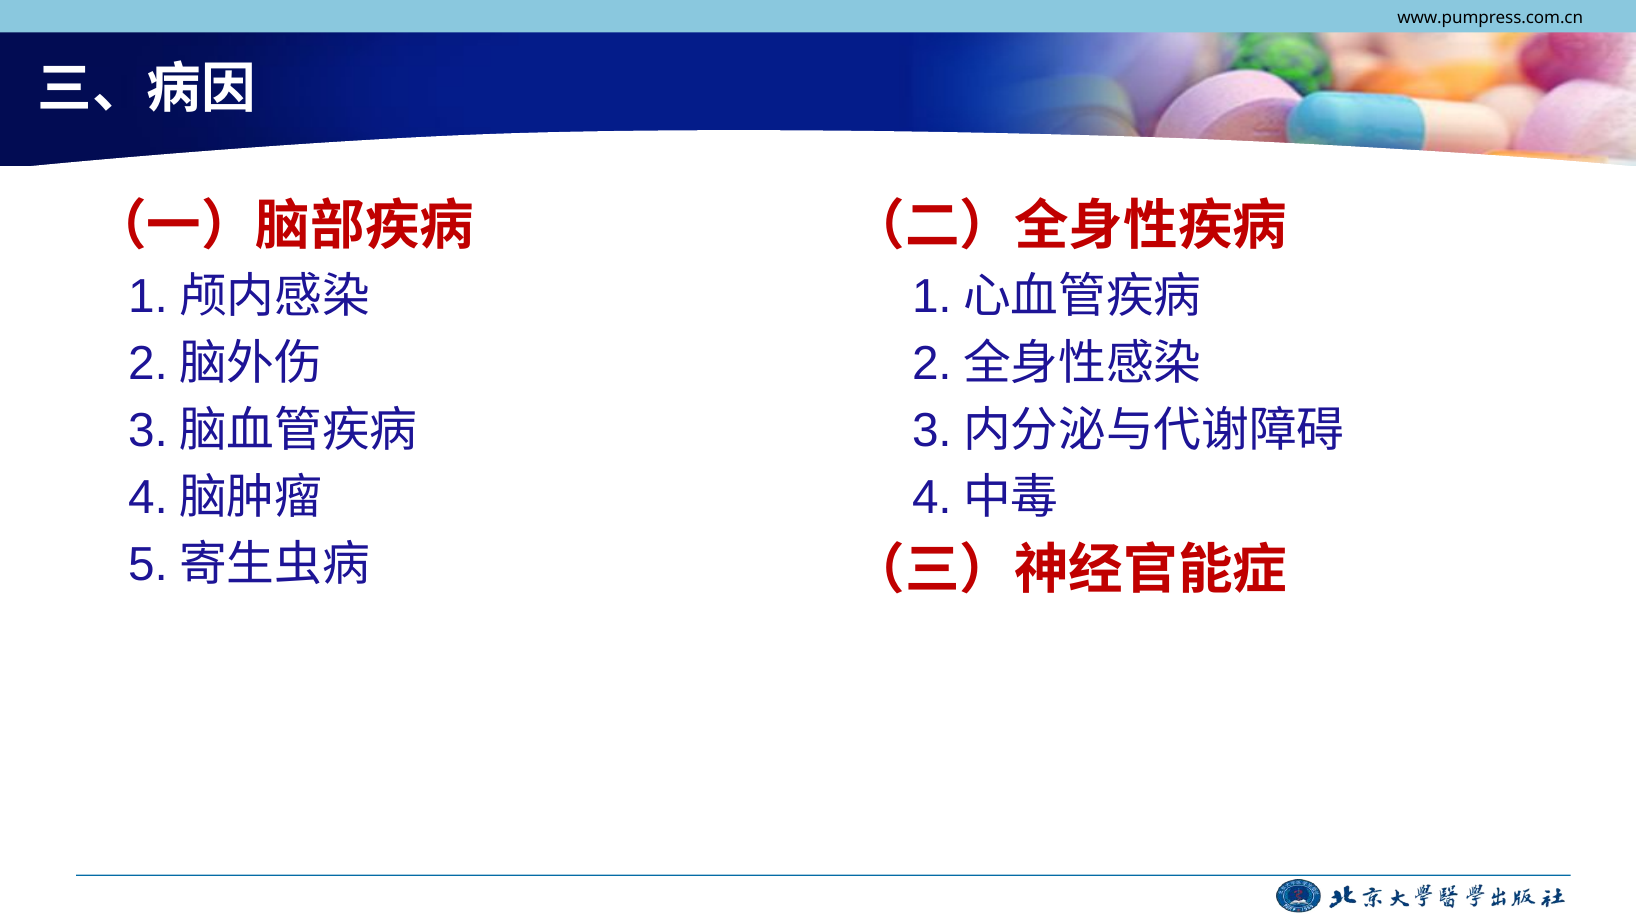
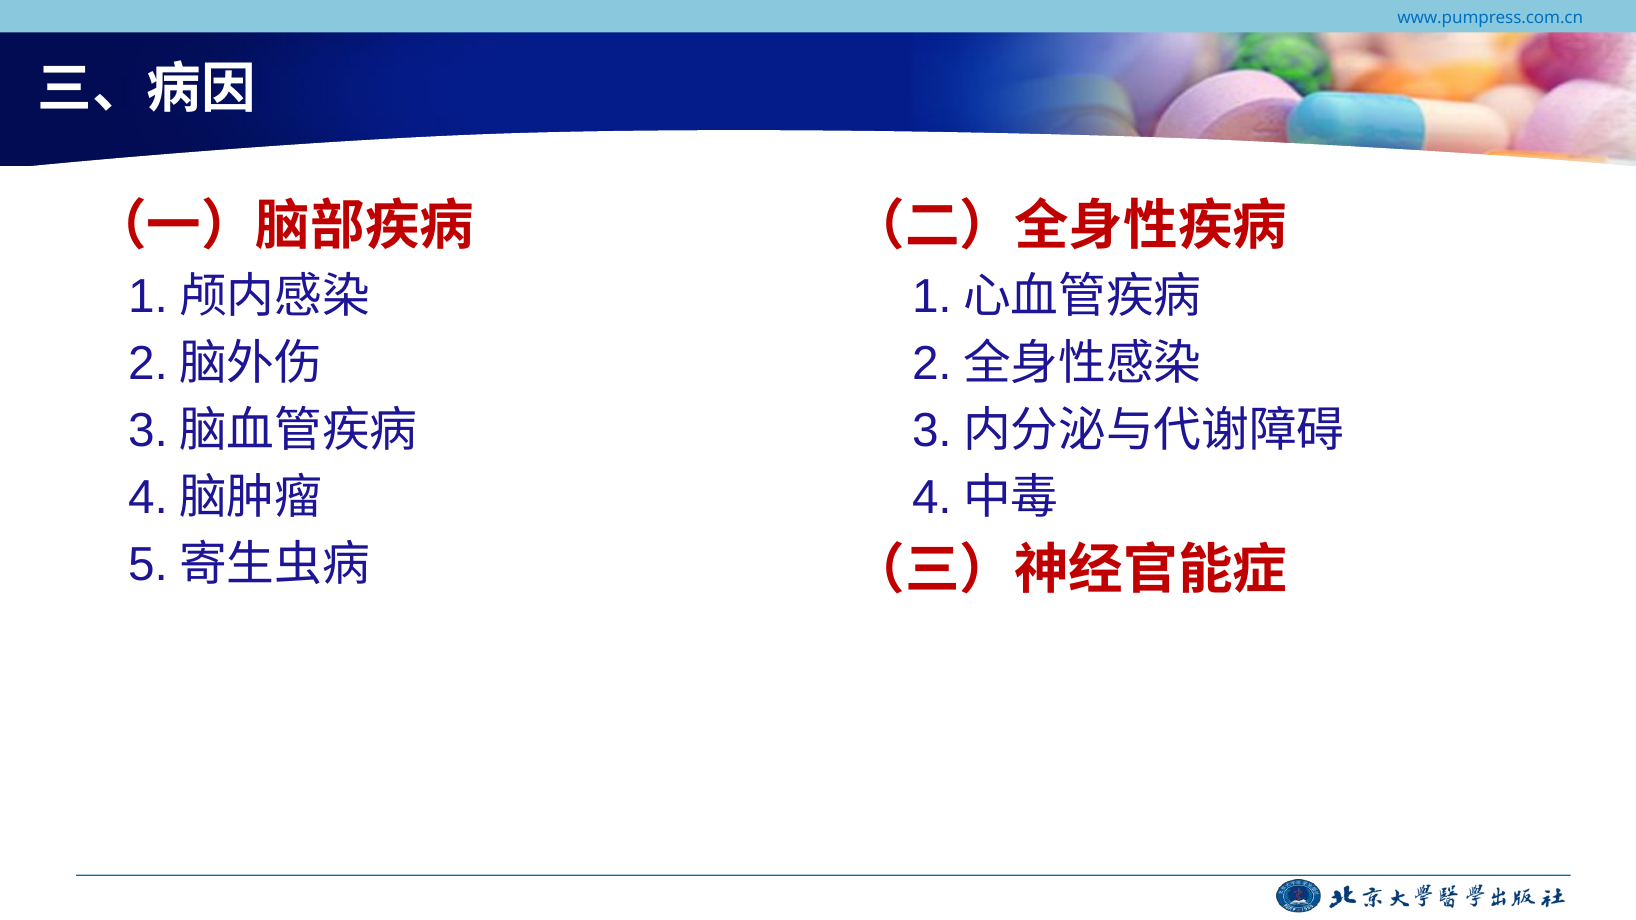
www.pumpress.com.cn colour: black -> blue (1490, 18)
